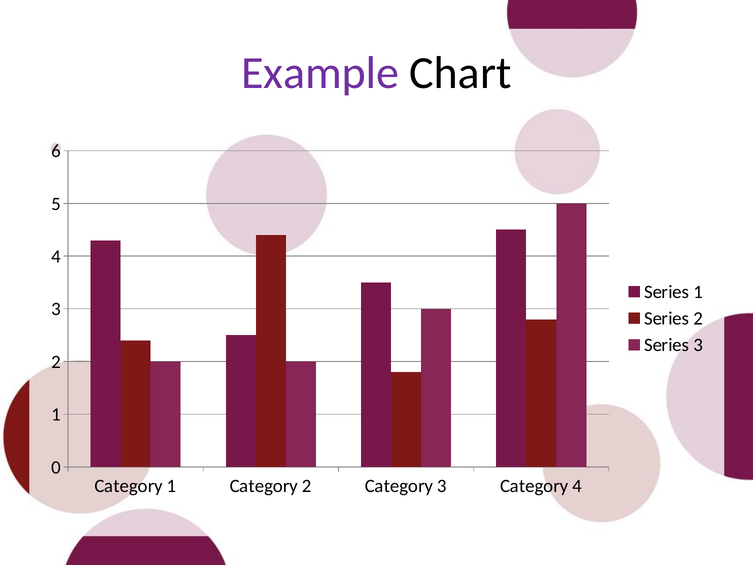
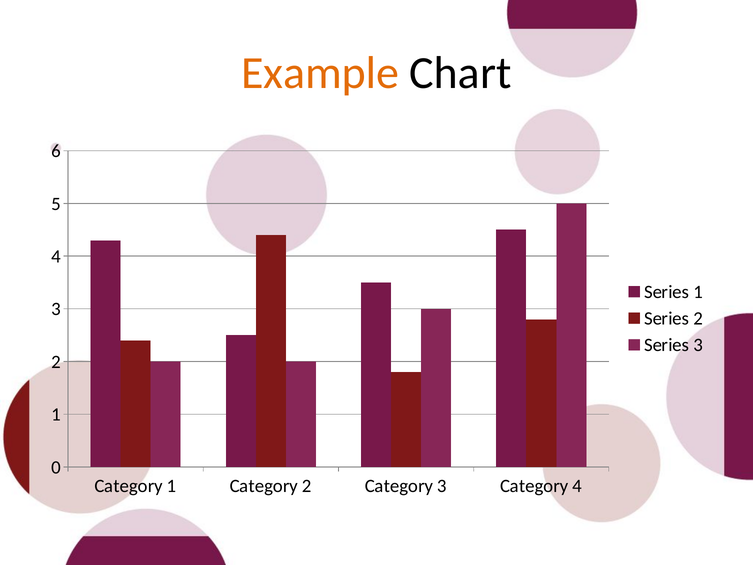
Example colour: purple -> orange (320, 73)
